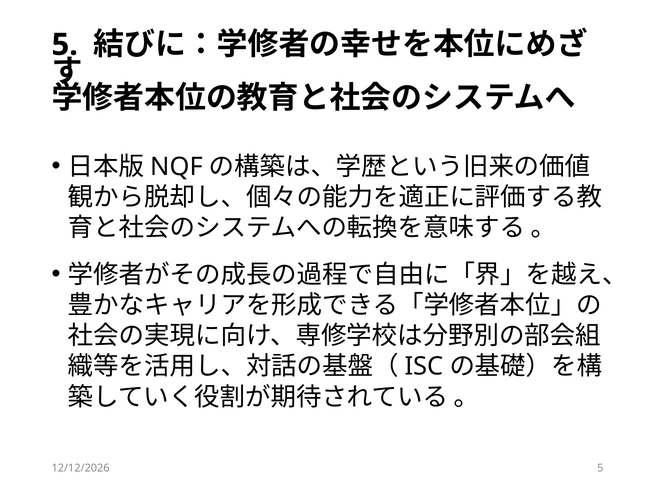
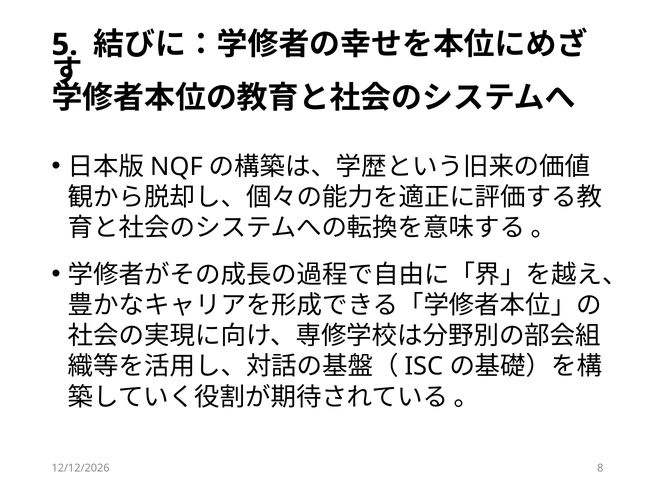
5: 5 -> 8 (600, 468)
